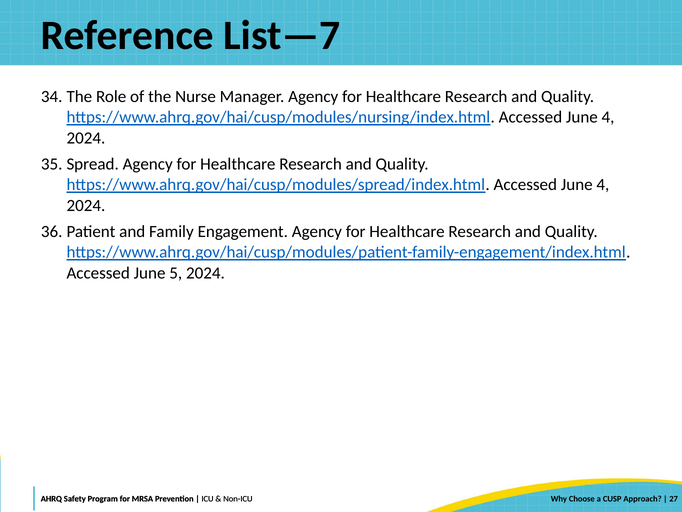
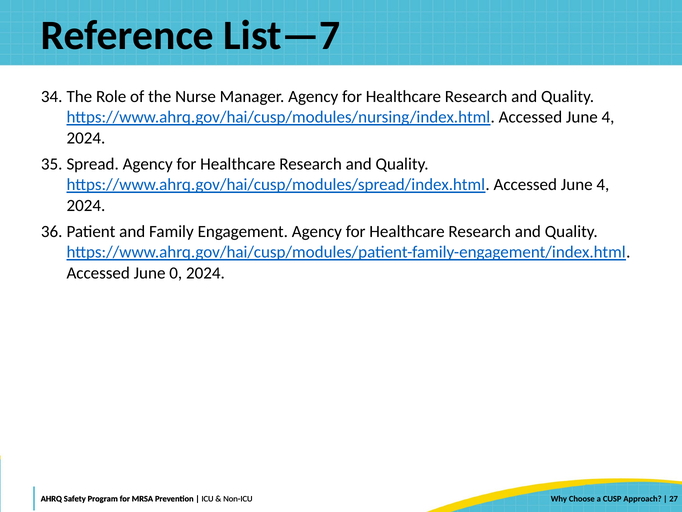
5: 5 -> 0 (176, 273)
